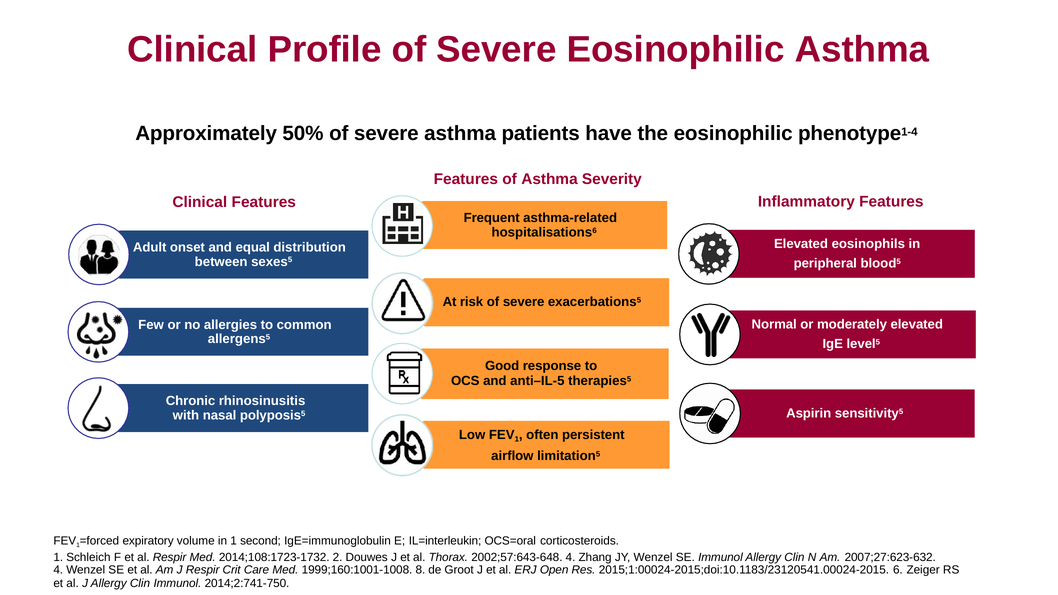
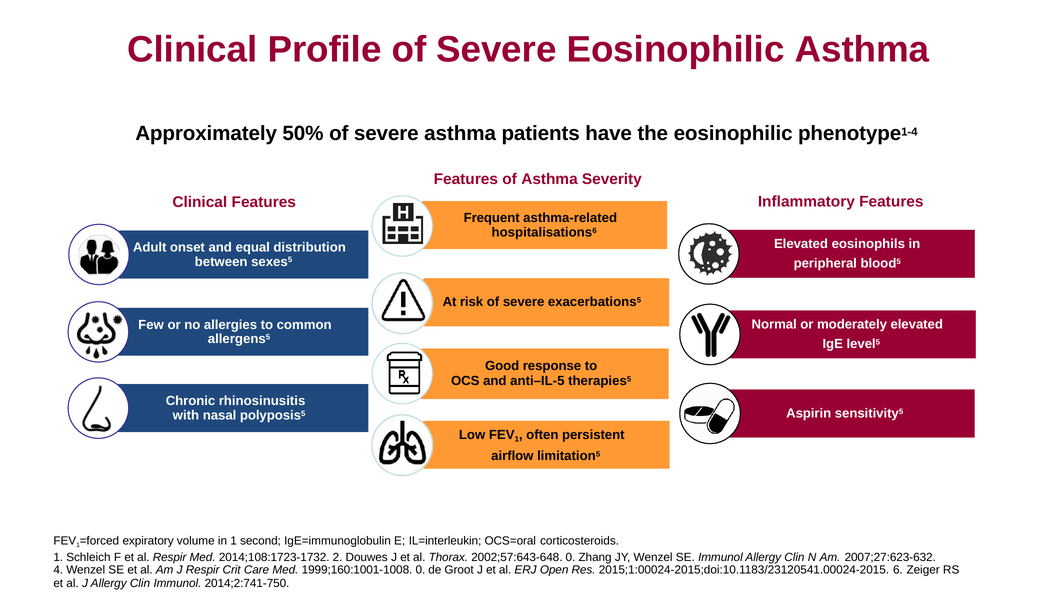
2002;57:643-648 4: 4 -> 0 (571, 557)
1999;160:1001-1008 8: 8 -> 0 (420, 570)
